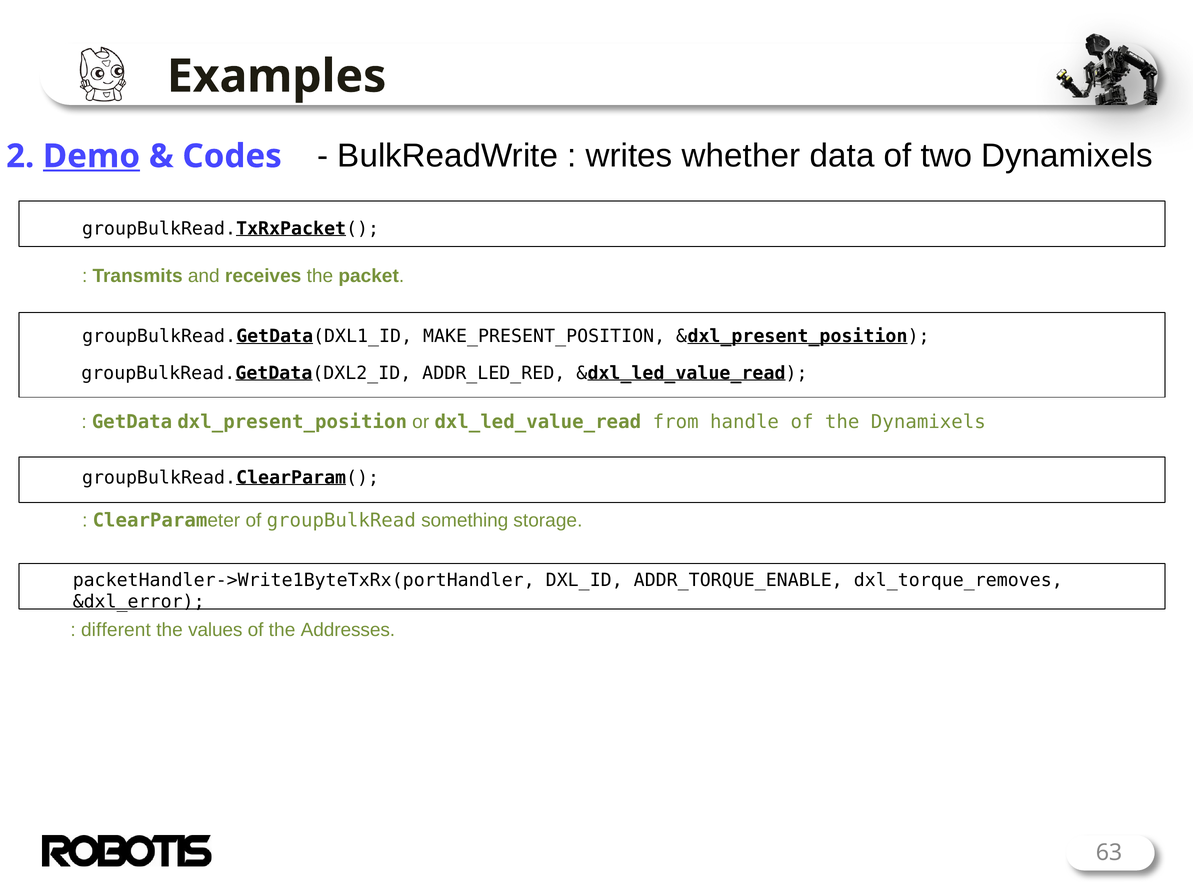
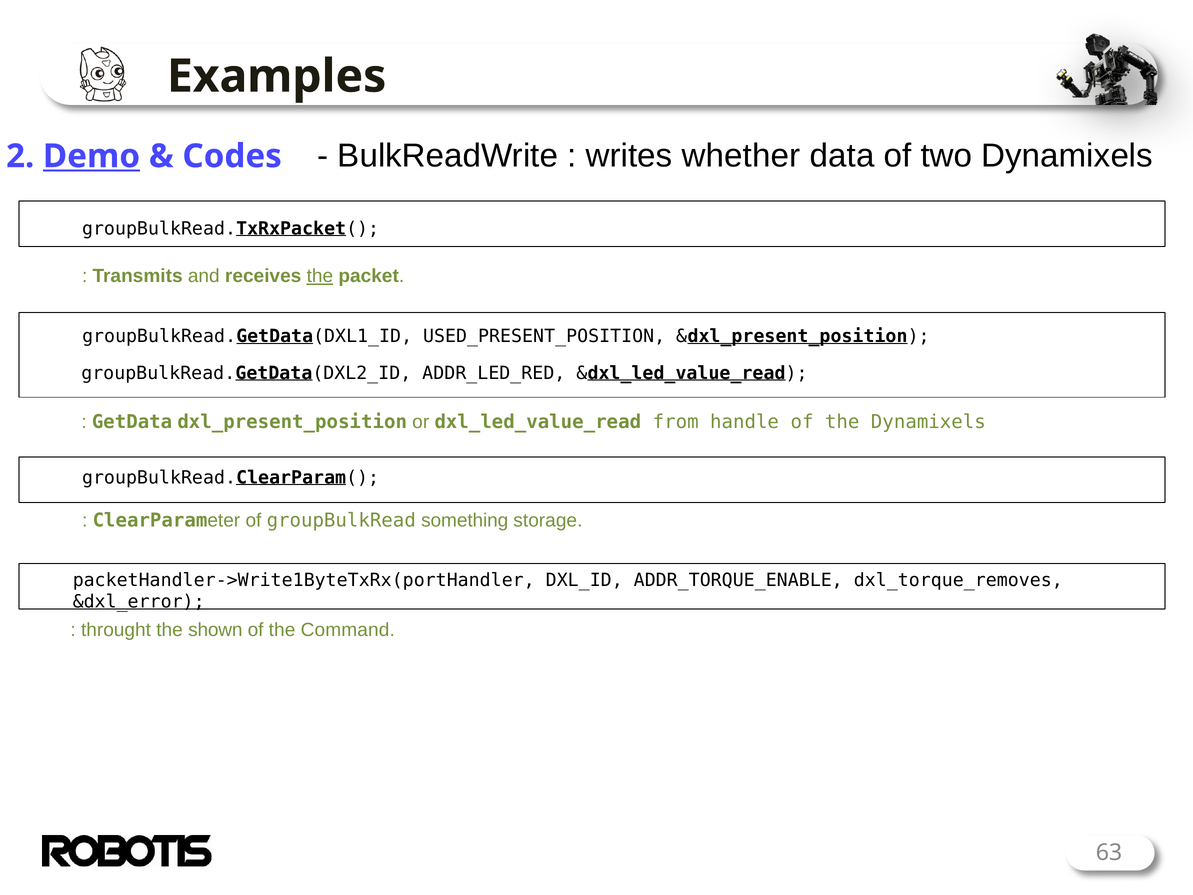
the underline: none -> present (320, 276)
MAKE_PRESENT_POSITION: MAKE_PRESENT_POSITION -> USED_PRESENT_POSITION (544, 336)
different: different -> throught (116, 630)
values: values -> shown (215, 630)
Addresses: Addresses -> Command (348, 630)
